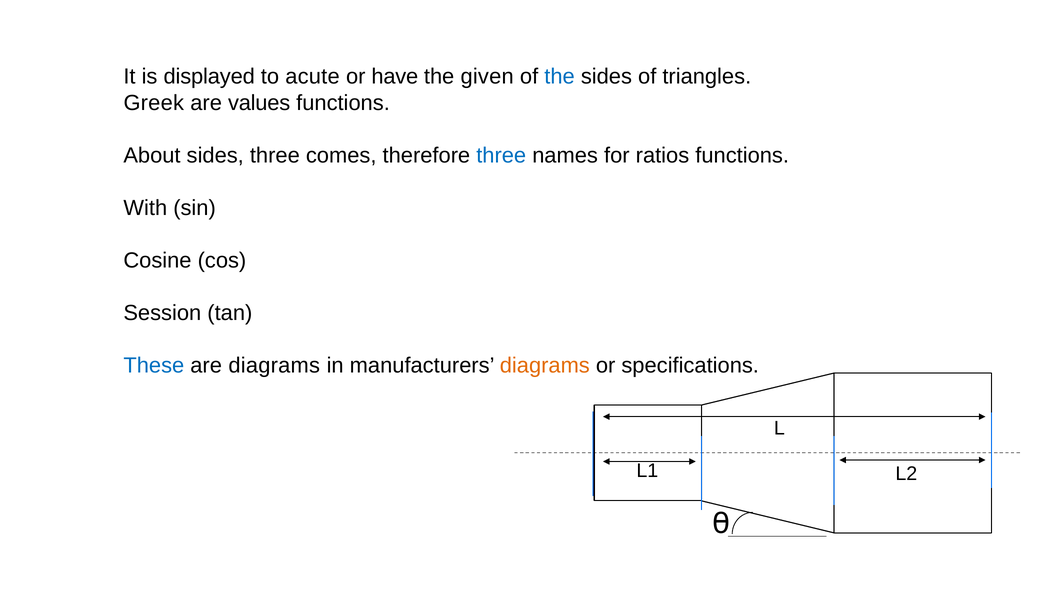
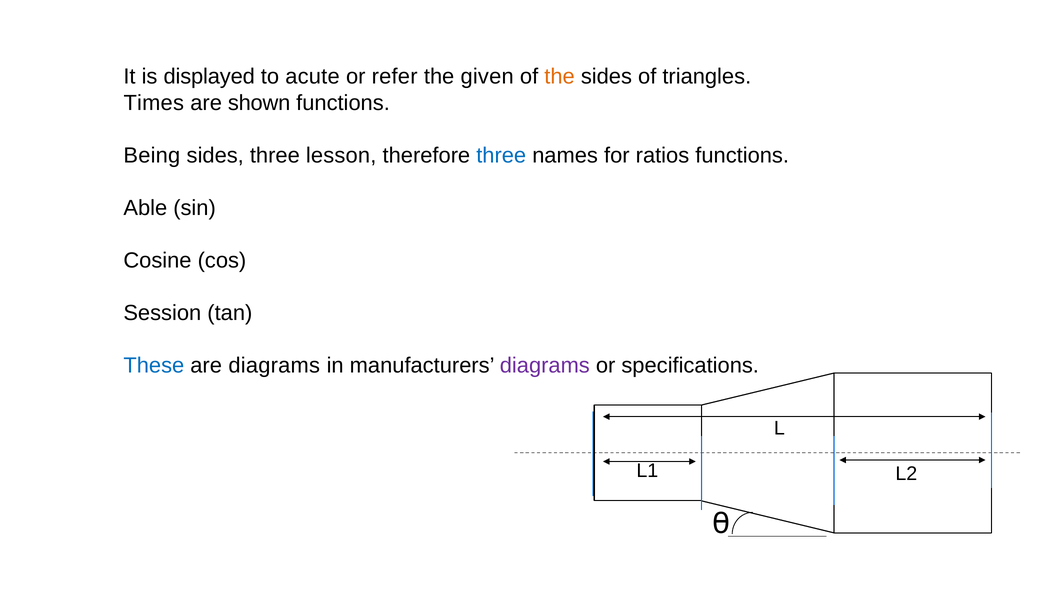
have: have -> refer (395, 77)
the colour: blue -> orange (560, 77)
Greek: Greek -> Times (154, 103)
values: values -> shown (259, 103)
About: About -> Being (152, 155)
comes: comes -> lesson (341, 155)
With: With -> Able (145, 208)
diagrams colour: orange -> purple (545, 365)
